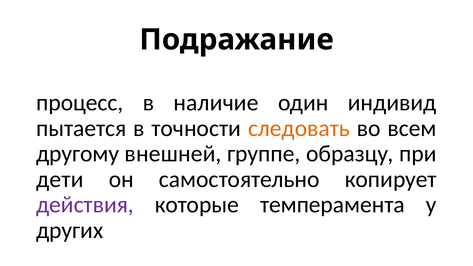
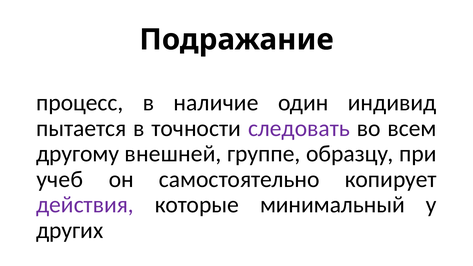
следовать colour: orange -> purple (299, 128)
дети: дети -> учеб (60, 179)
темперамента: темперамента -> минимальный (332, 205)
